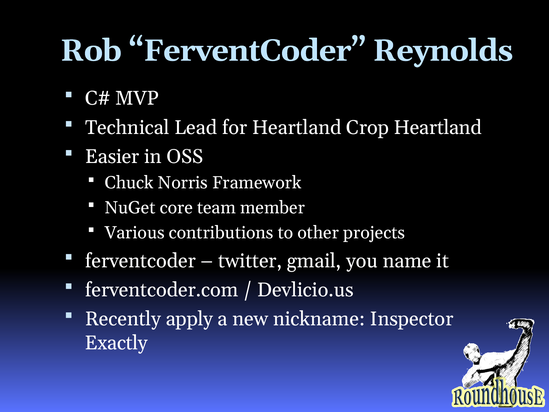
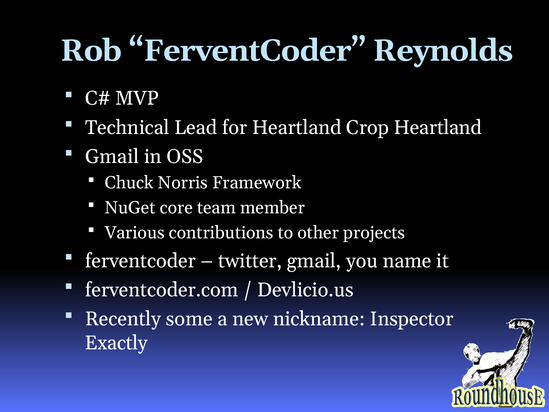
Easier: Easier -> Gmail (112, 157)
apply: apply -> some (189, 319)
